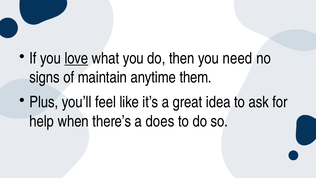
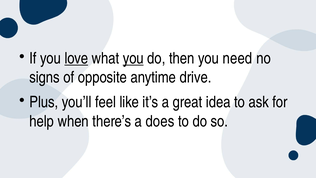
you underline: none -> present (133, 58)
maintain: maintain -> opposite (102, 77)
them: them -> drive (196, 77)
